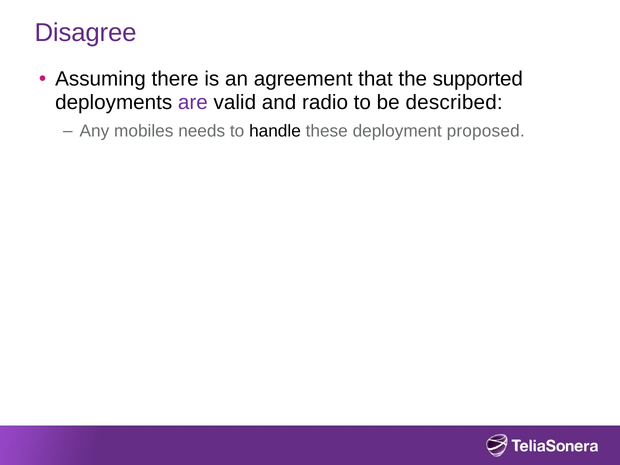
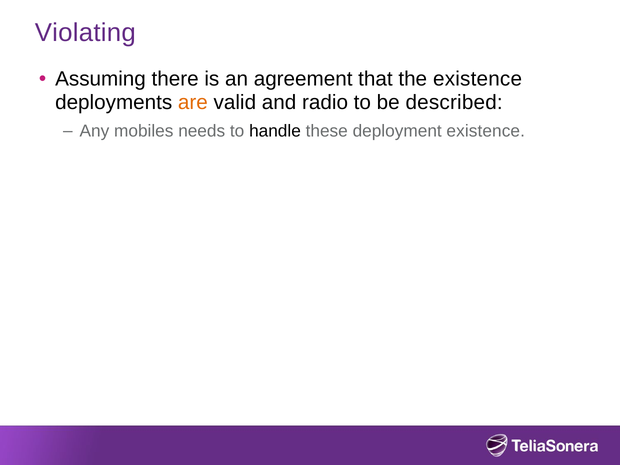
Disagree: Disagree -> Violating (85, 32)
the supported: supported -> existence (478, 79)
are colour: purple -> orange (193, 103)
deployment proposed: proposed -> existence (486, 131)
